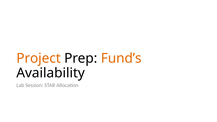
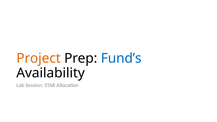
Fund’s colour: orange -> blue (121, 58)
